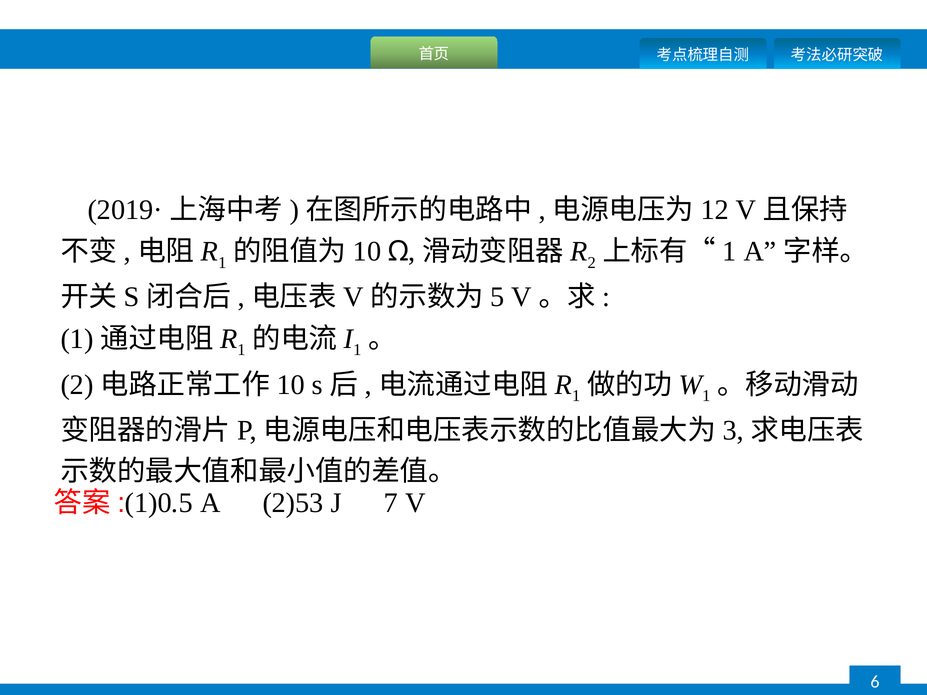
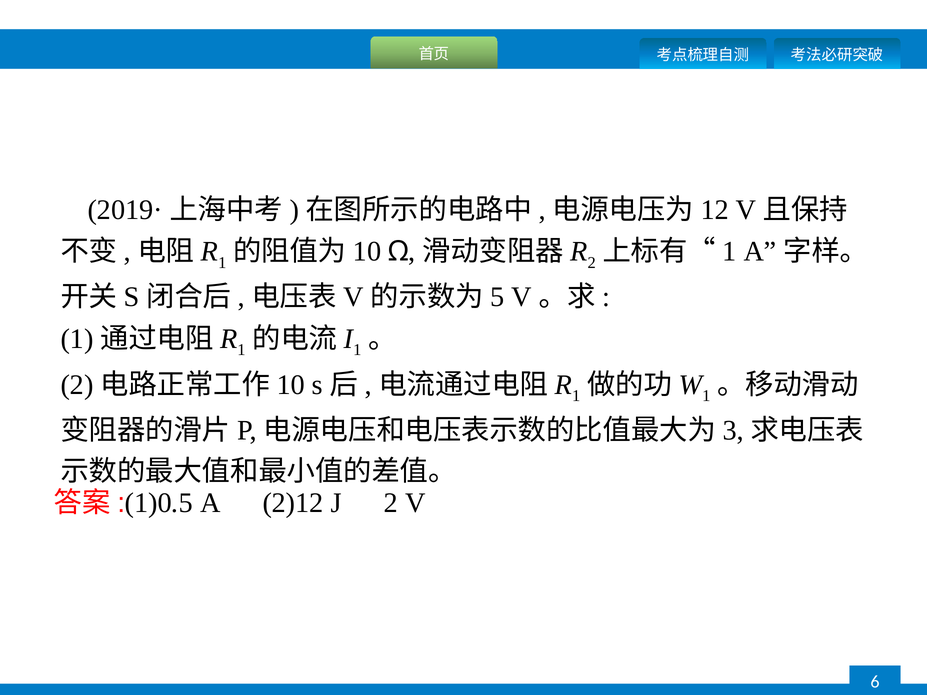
2)53: 2)53 -> 2)12 (293, 503)
J 7: 7 -> 2 (391, 503)
